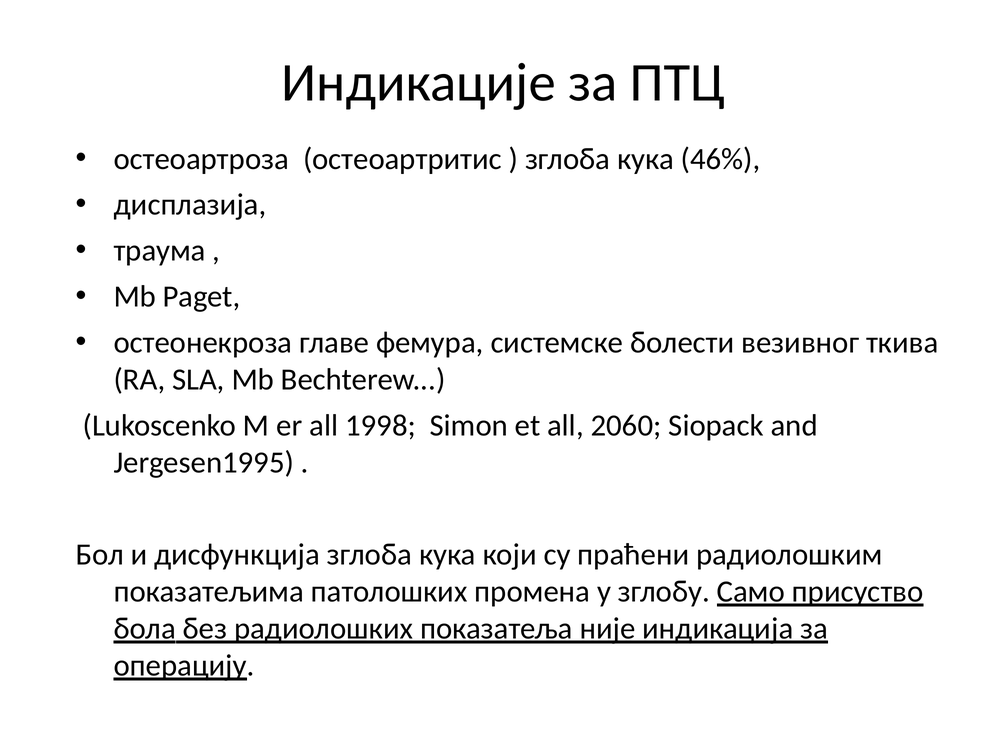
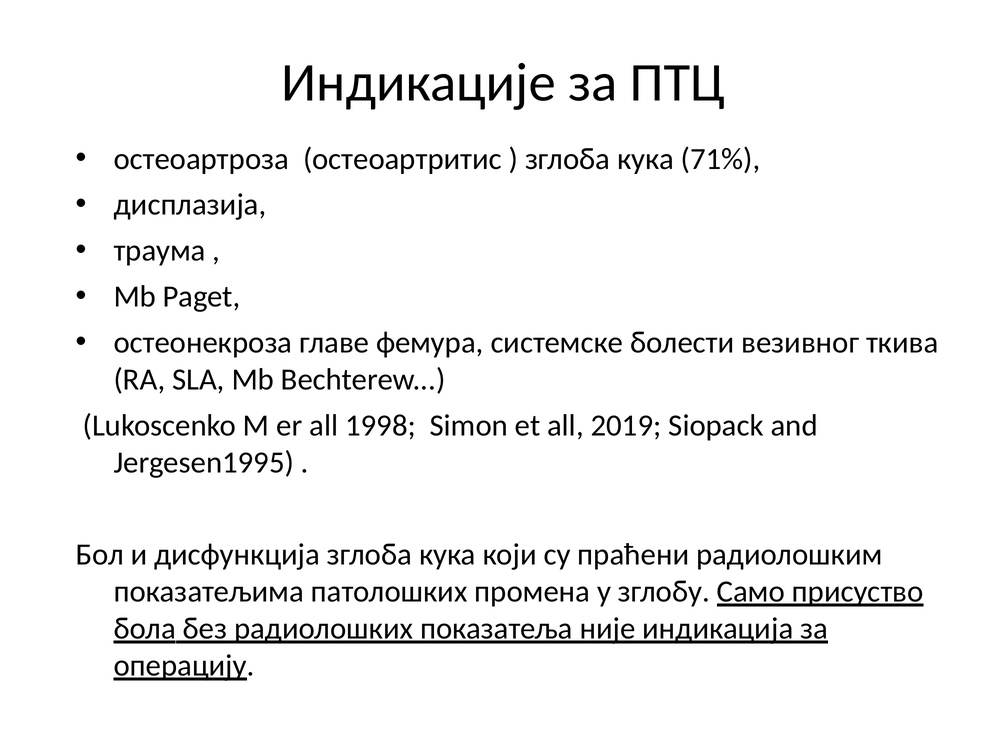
46%: 46% -> 71% (720, 159)
2060: 2060 -> 2019 (626, 426)
